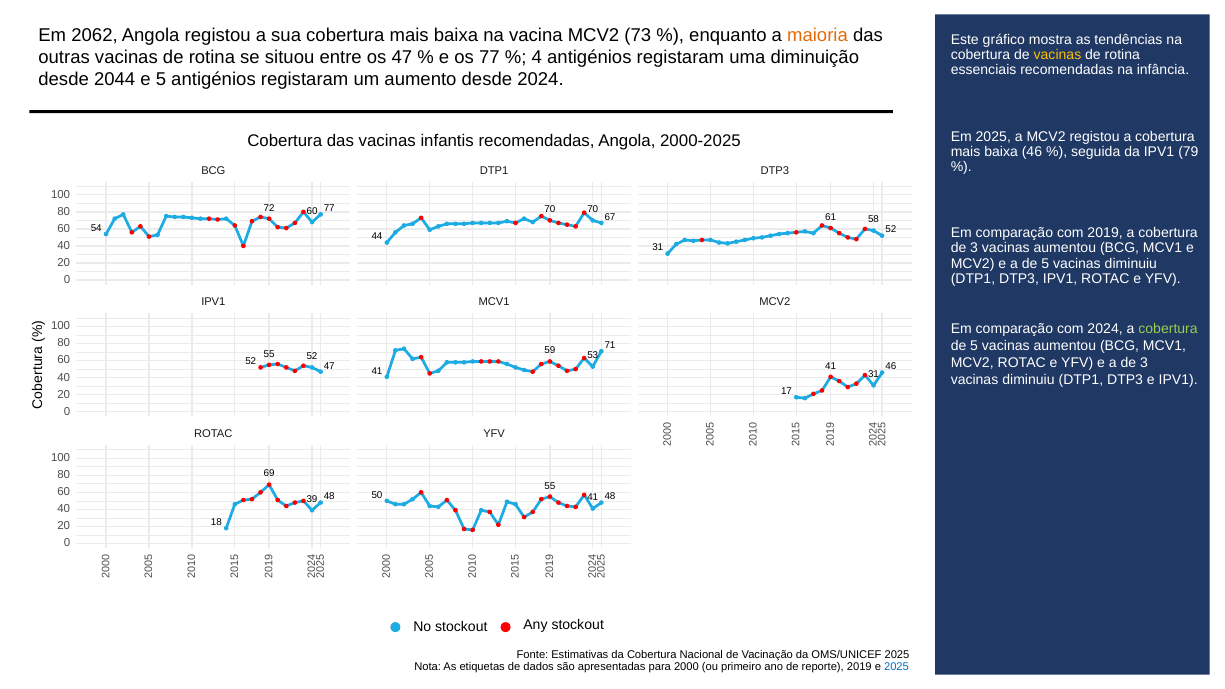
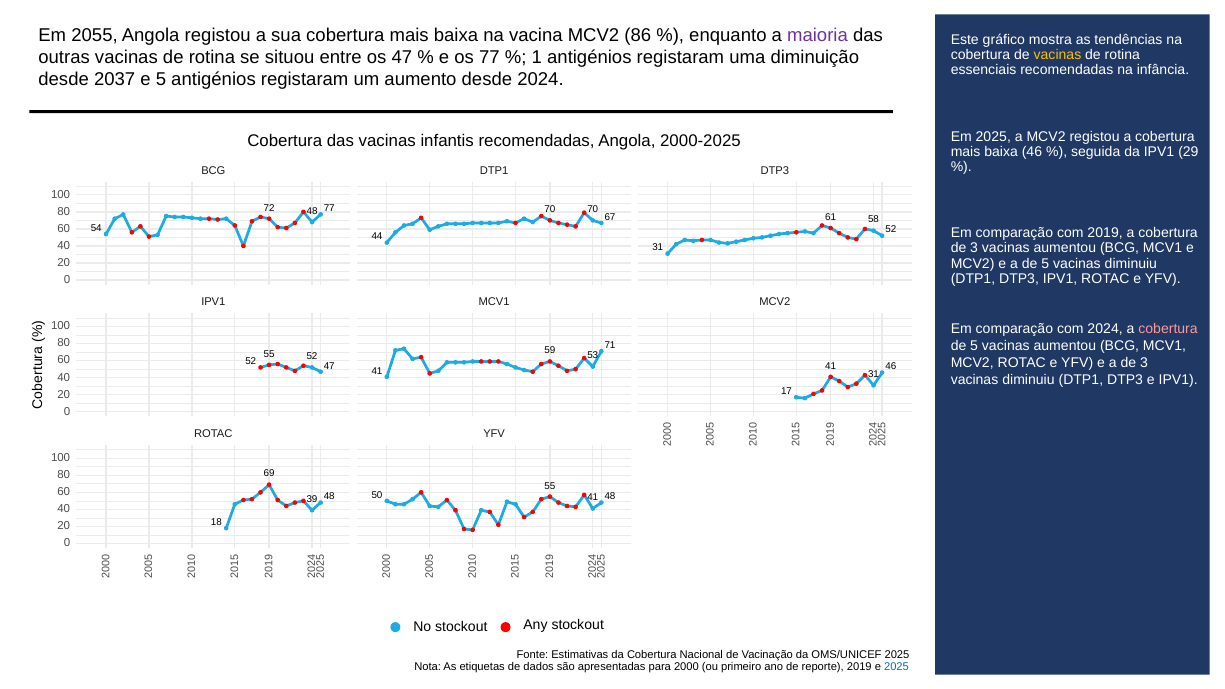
2062: 2062 -> 2055 (95, 35)
73: 73 -> 86 (638, 35)
maioria colour: orange -> purple (817, 35)
4: 4 -> 1 (537, 58)
2044: 2044 -> 2037 (115, 80)
79: 79 -> 29 (1188, 152)
72 60: 60 -> 48 (312, 211)
cobertura colour: light green -> pink (1168, 329)
